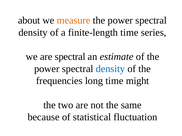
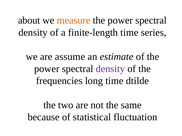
are spectral: spectral -> assume (70, 57)
density colour: blue -> purple (110, 69)
might: might -> dtilde (137, 81)
